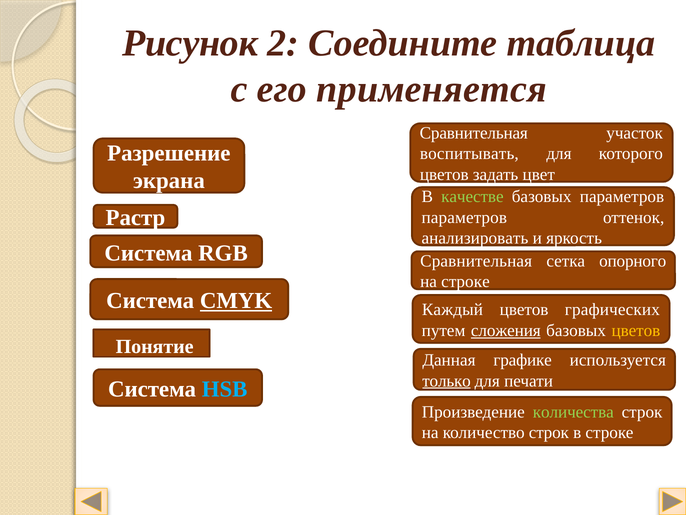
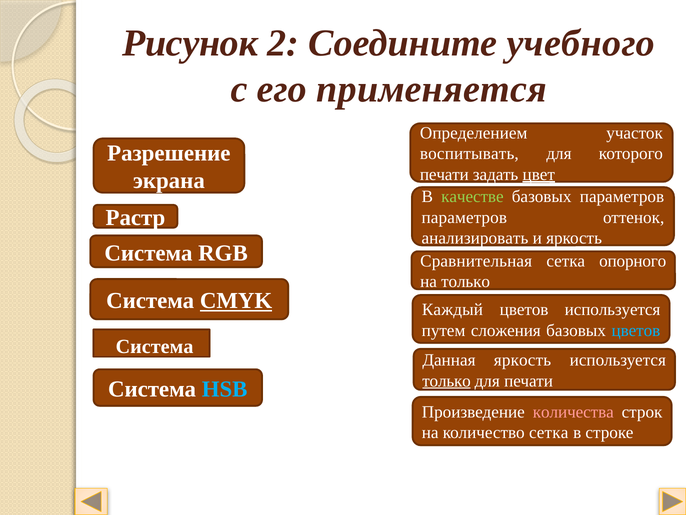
таблица: таблица -> учебного (581, 43)
Сравнительная: Сравнительная -> Определением (474, 133)
цветов: цветов -> печати (444, 174)
цвет underline: none -> present (539, 174)
на строке: строке -> только (466, 281)
цветов графических: графических -> используется (613, 310)
сложения underline: present -> none (506, 330)
цветов colour: yellow -> light blue (636, 330)
Понятие: Понятие -> Система (155, 346)
Данная графике: графике -> яркость (522, 360)
количества colour: light green -> pink (573, 412)
количество строк: строк -> сетка (549, 432)
